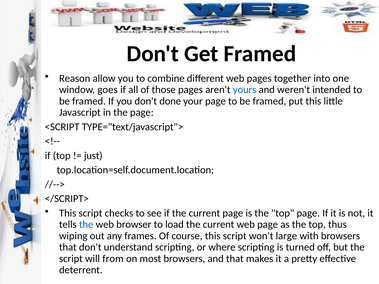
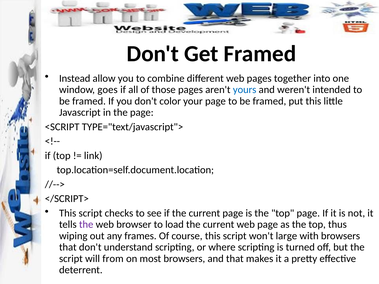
Reason: Reason -> Instead (75, 78)
done: done -> color (170, 101)
just: just -> link (93, 156)
the colour: blue -> purple (86, 225)
